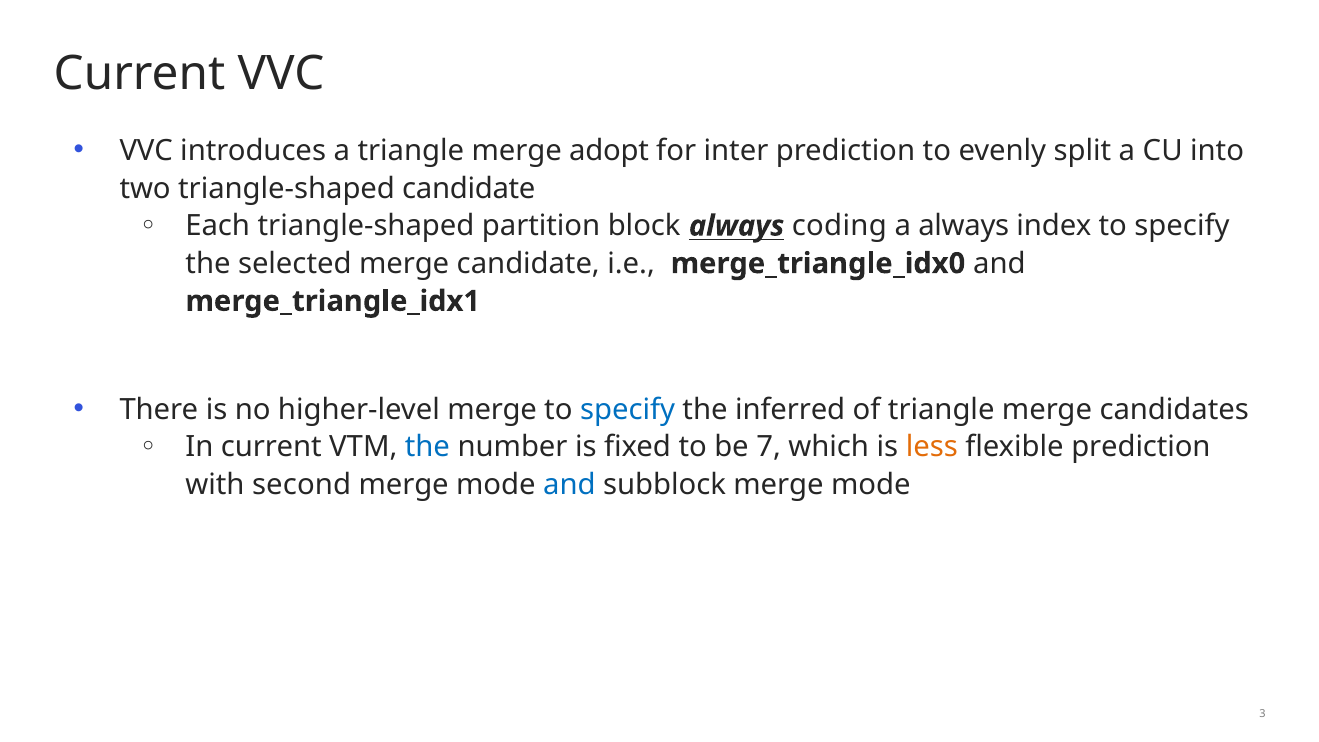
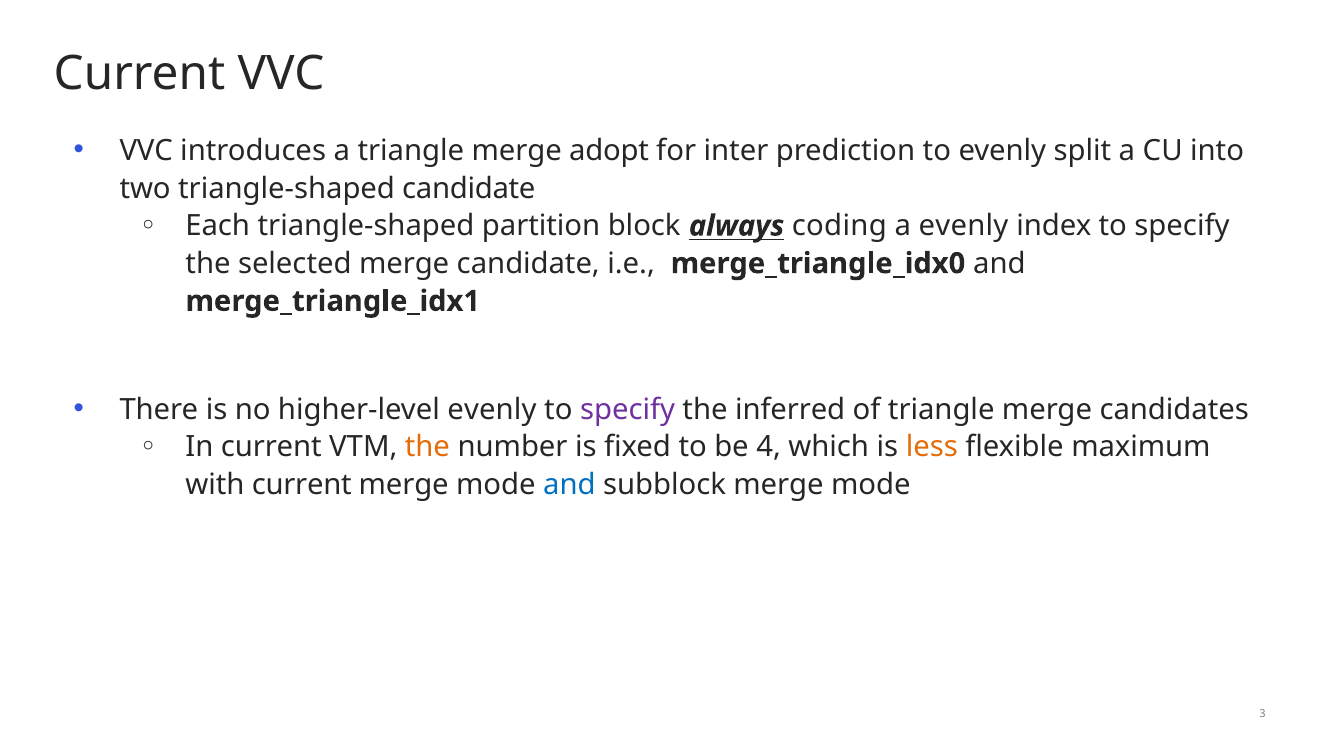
a always: always -> evenly (964, 226)
higher-level merge: merge -> evenly (492, 409)
specify colour: blue -> purple (628, 409)
the colour: blue -> orange (427, 447)
7: 7 -> 4 (769, 447)
flexible prediction: prediction -> maximum (1141, 447)
with second: second -> current (302, 485)
